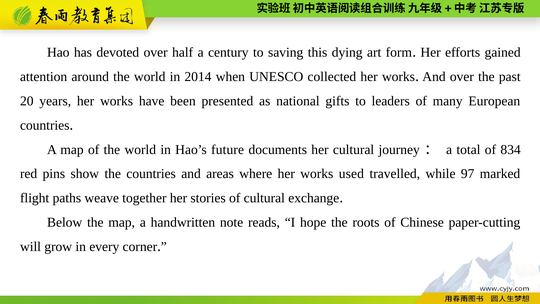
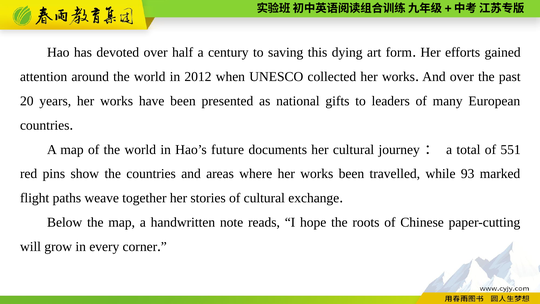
2014: 2014 -> 2012 (198, 77)
834: 834 -> 551 (511, 149)
works used: used -> been (351, 174)
97: 97 -> 93 (468, 174)
